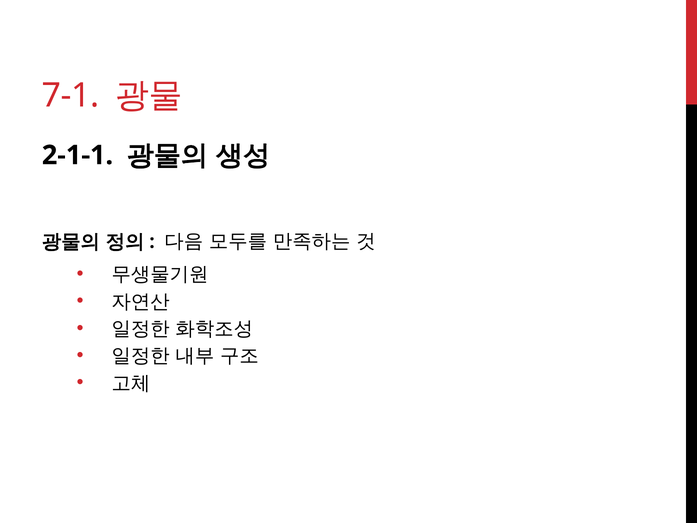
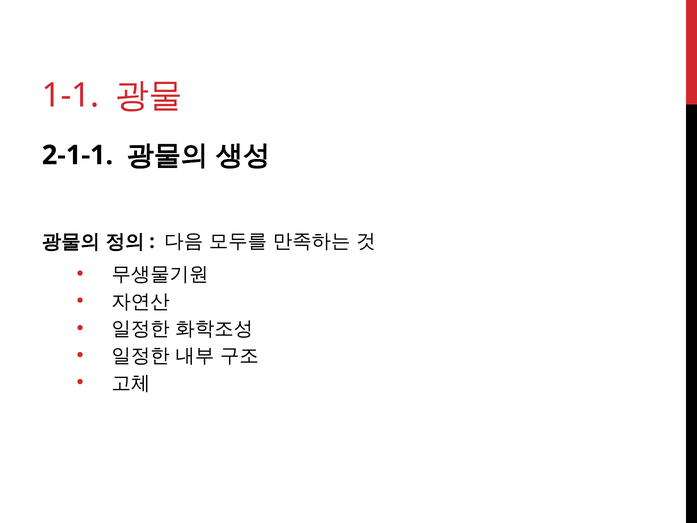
7-1: 7-1 -> 1-1 (71, 95)
